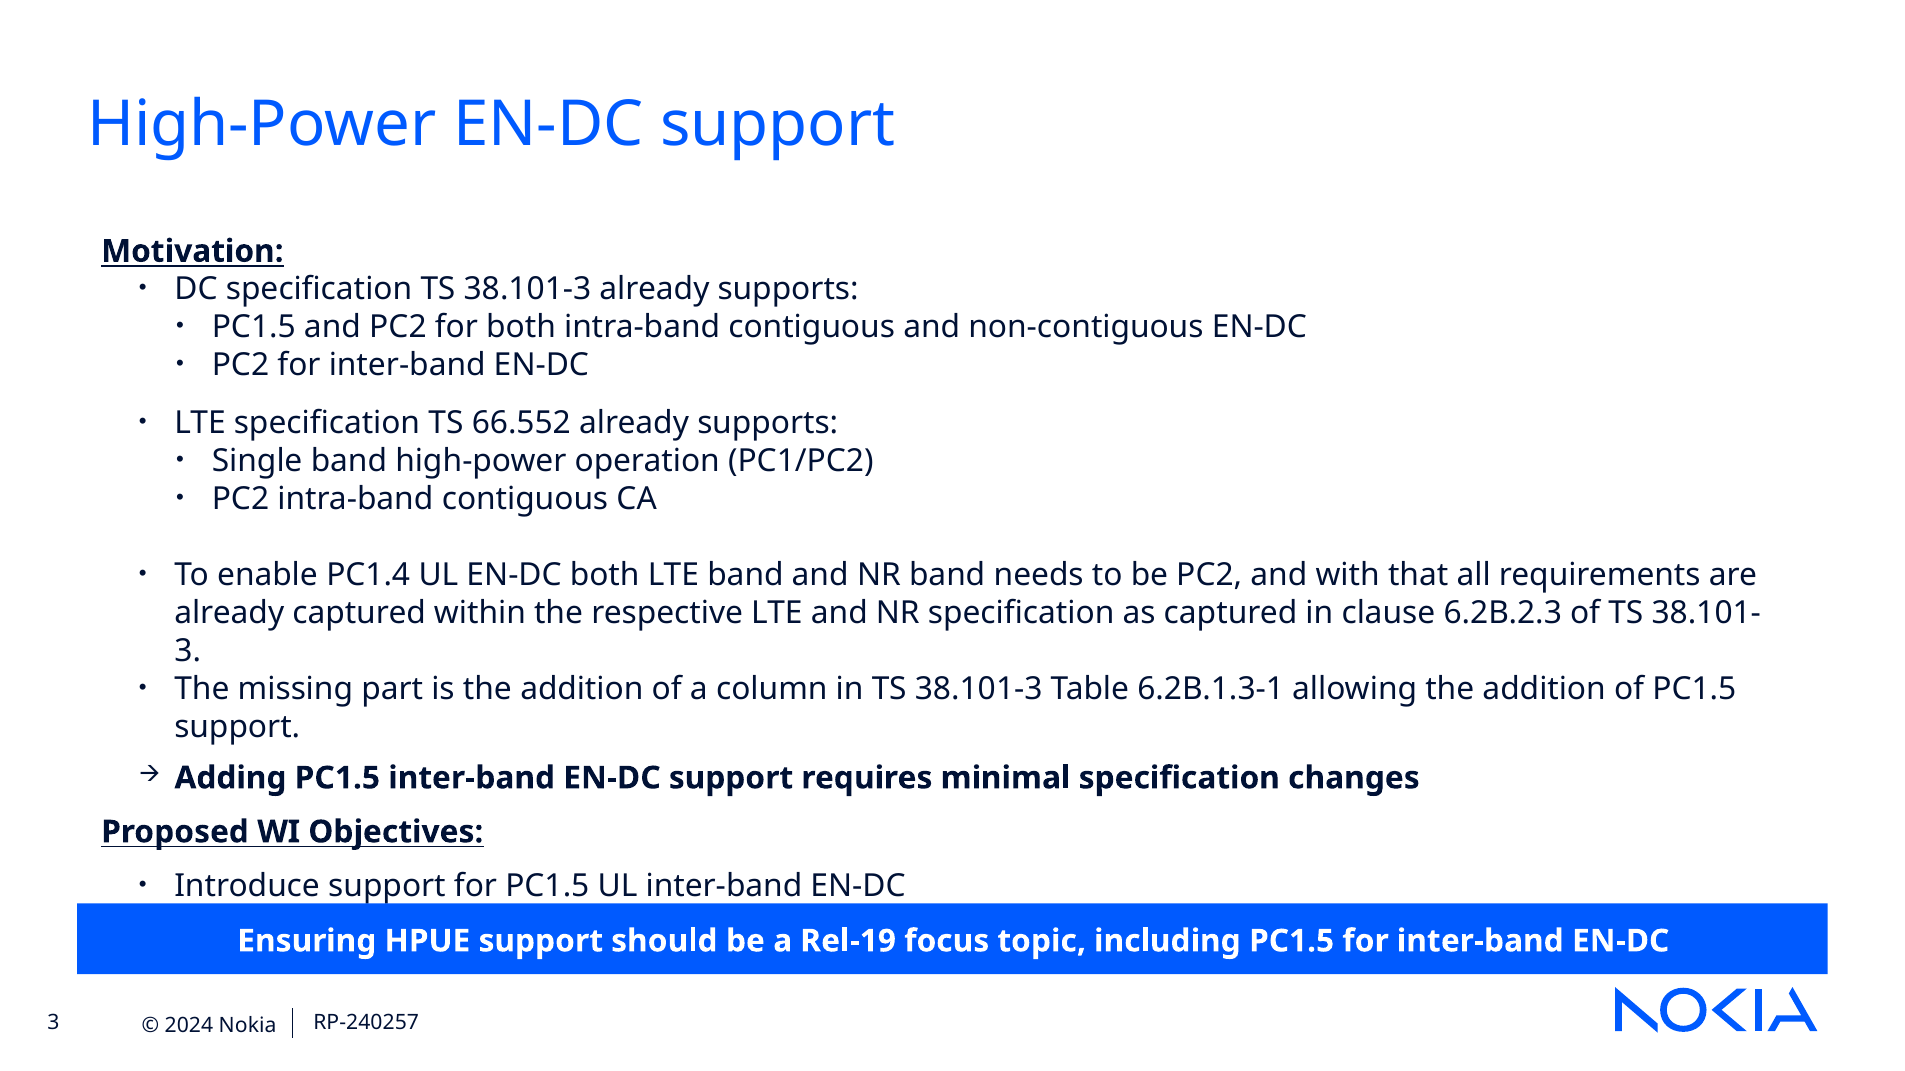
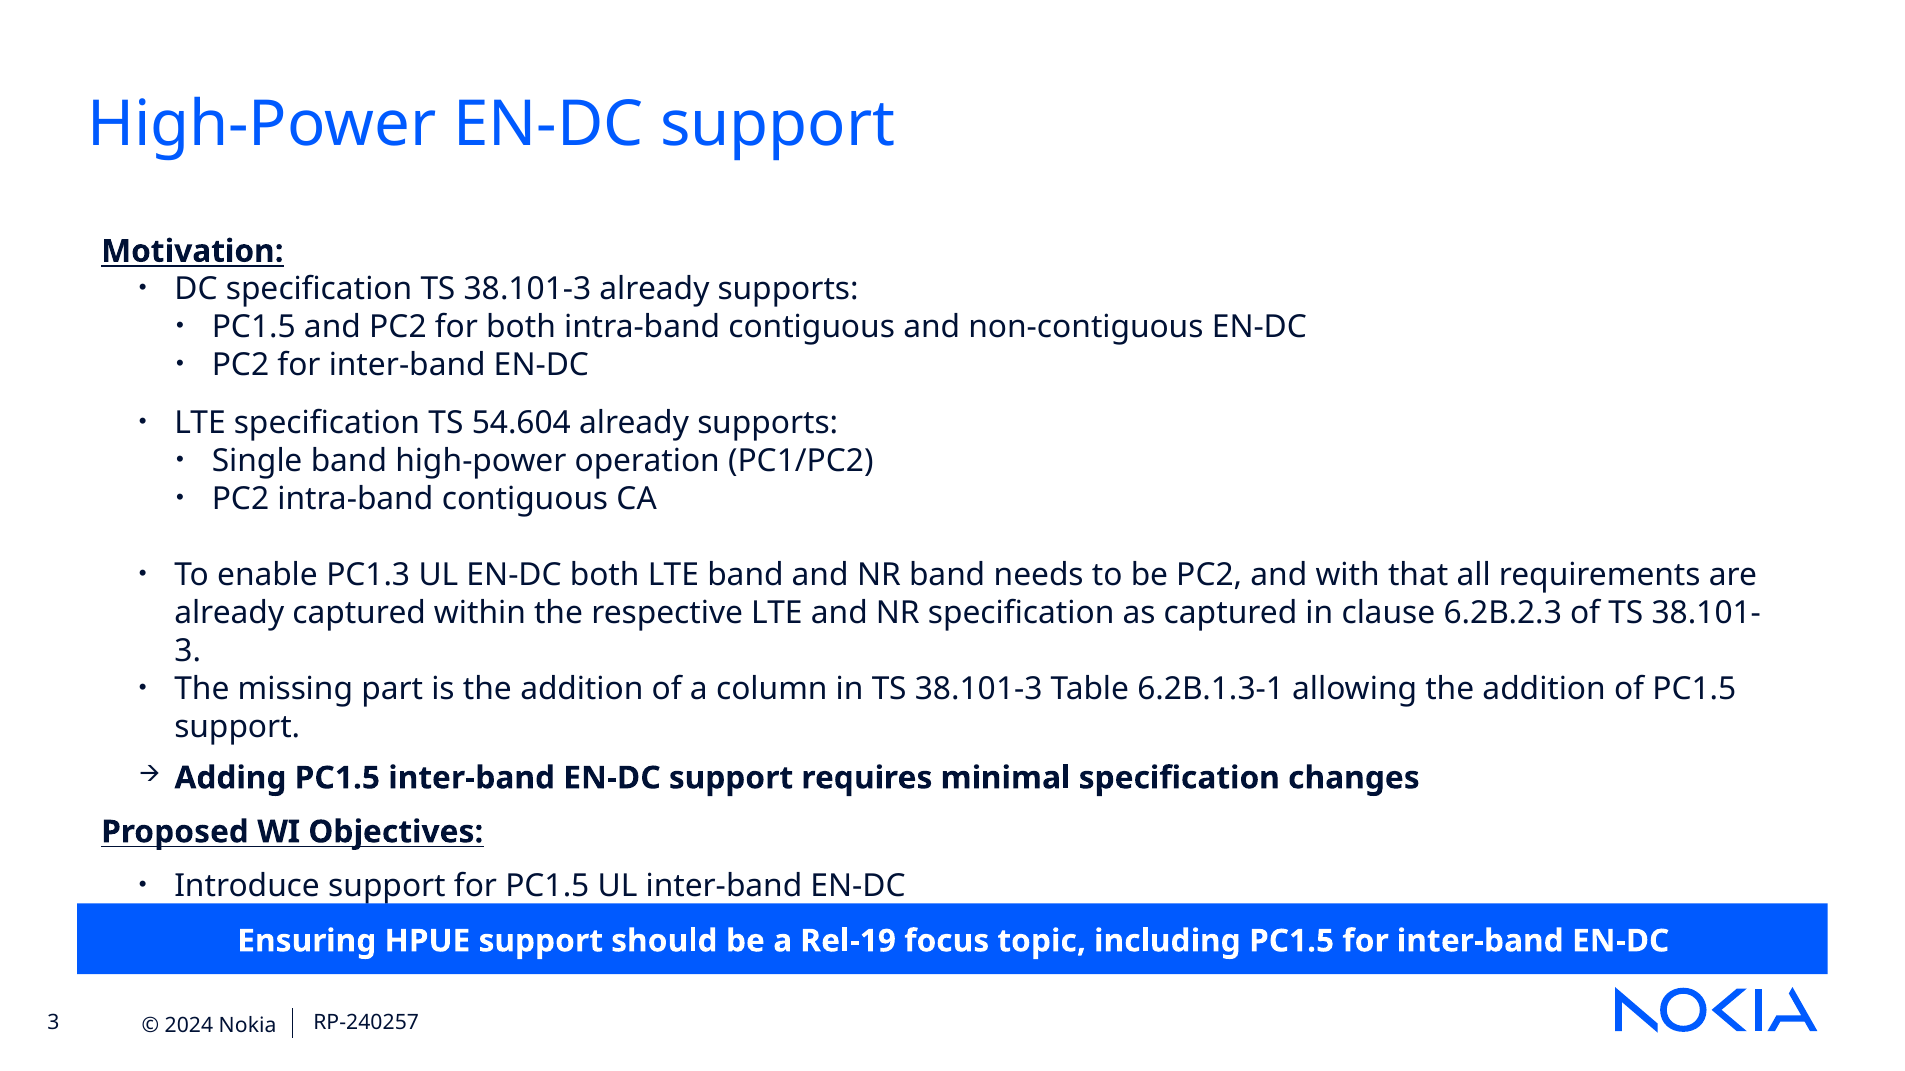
66.552: 66.552 -> 54.604 (521, 423)
PC1.4: PC1.4 -> PC1.3 (368, 575)
